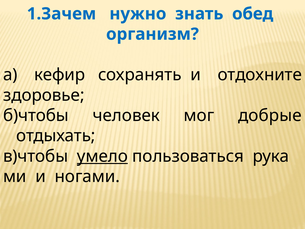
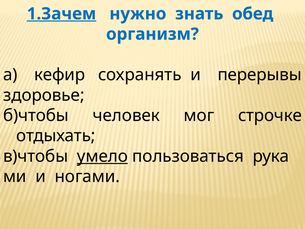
1.Зачем underline: none -> present (61, 14)
отдохните: отдохните -> перерывы (260, 75)
добрые: добрые -> строчке (270, 115)
